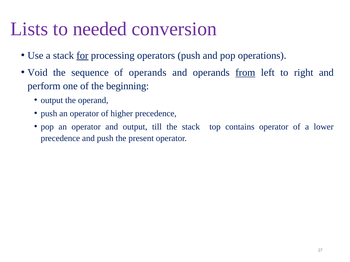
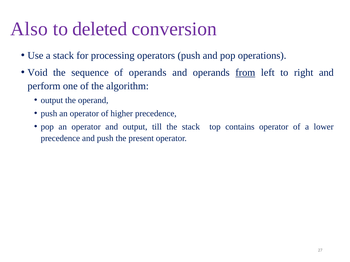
Lists: Lists -> Also (29, 29)
needed: needed -> deleted (100, 29)
for underline: present -> none (82, 56)
beginning: beginning -> algorithm (127, 86)
